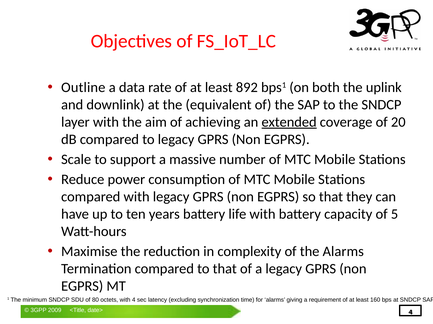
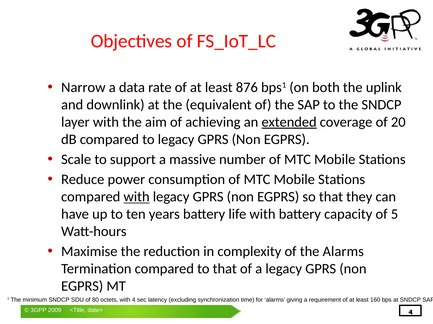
Outline: Outline -> Narrow (83, 88)
892: 892 -> 876 (247, 88)
with underline: none -> present (137, 197)
